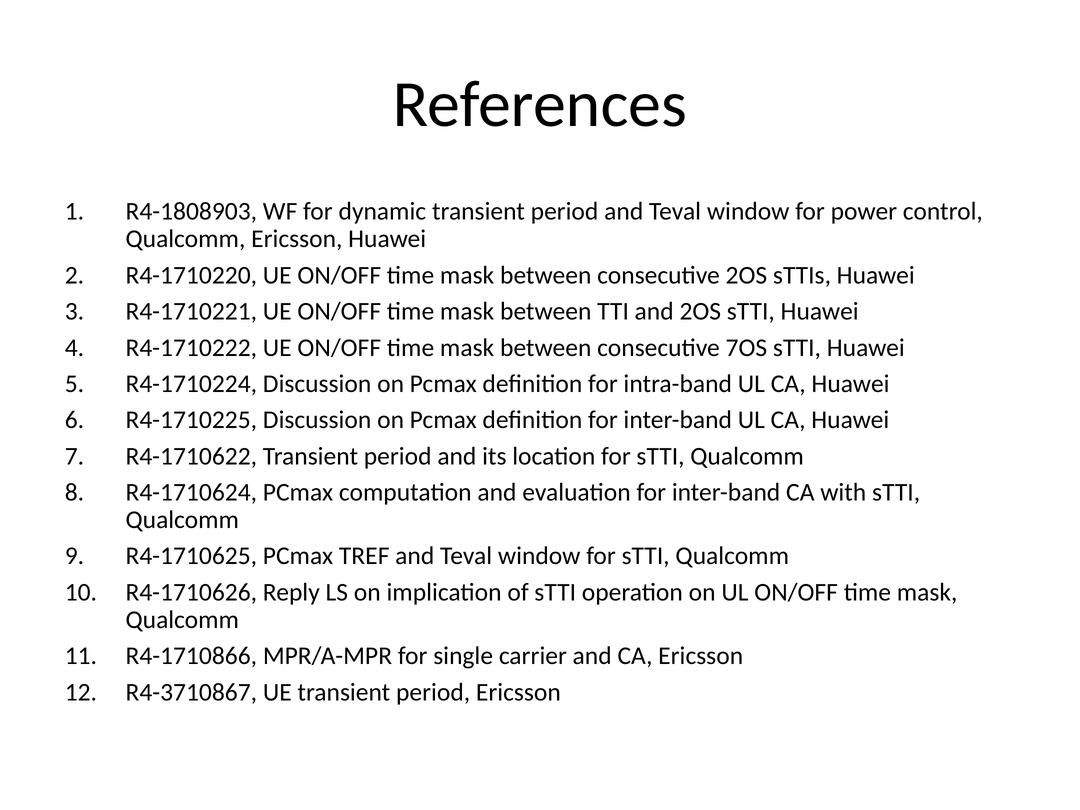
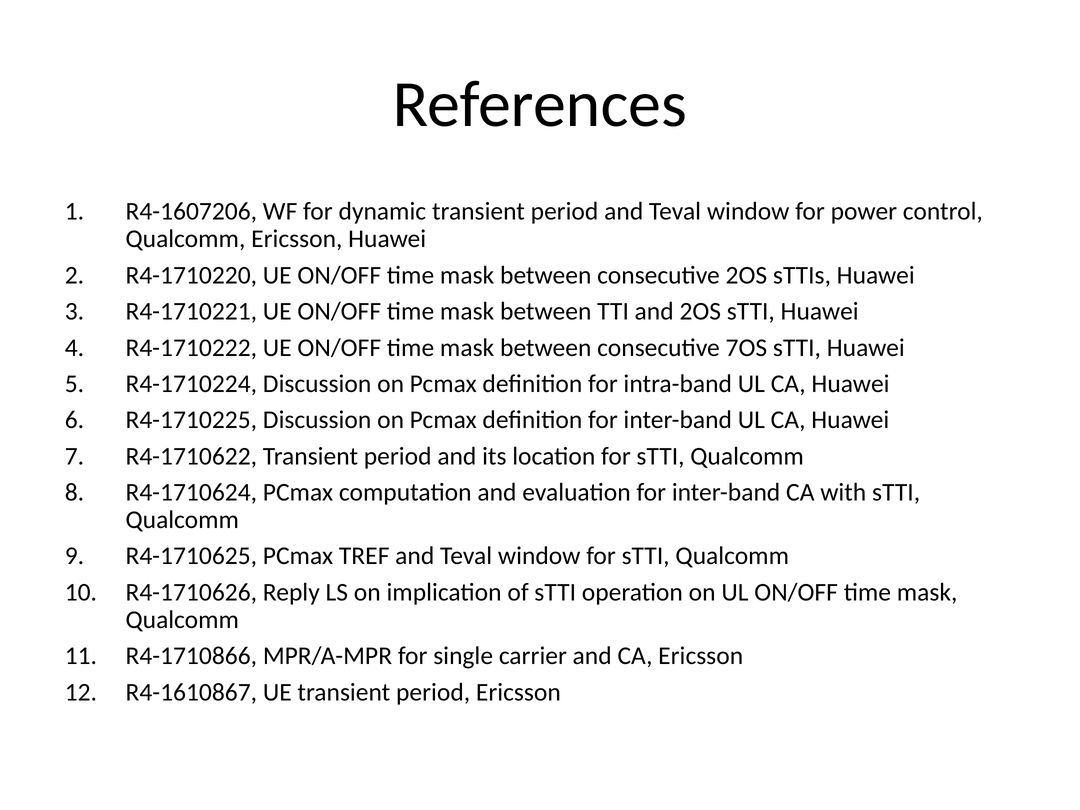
R4-1808903: R4-1808903 -> R4-1607206 (191, 211)
R4-3710867: R4-3710867 -> R4-1610867 (191, 692)
